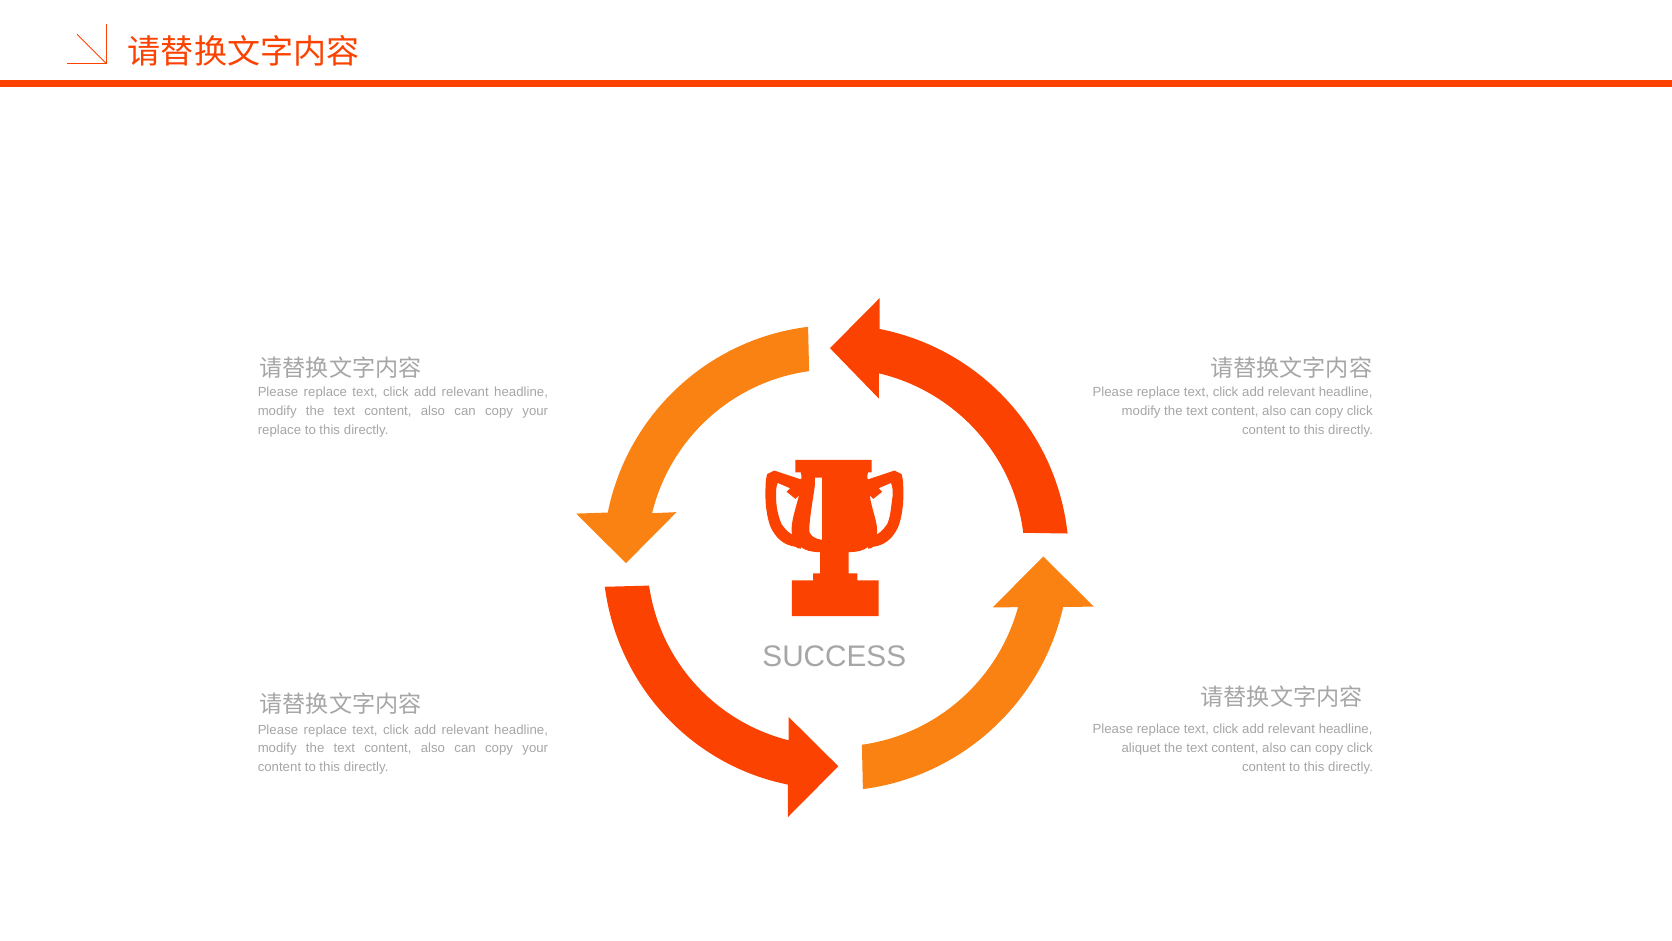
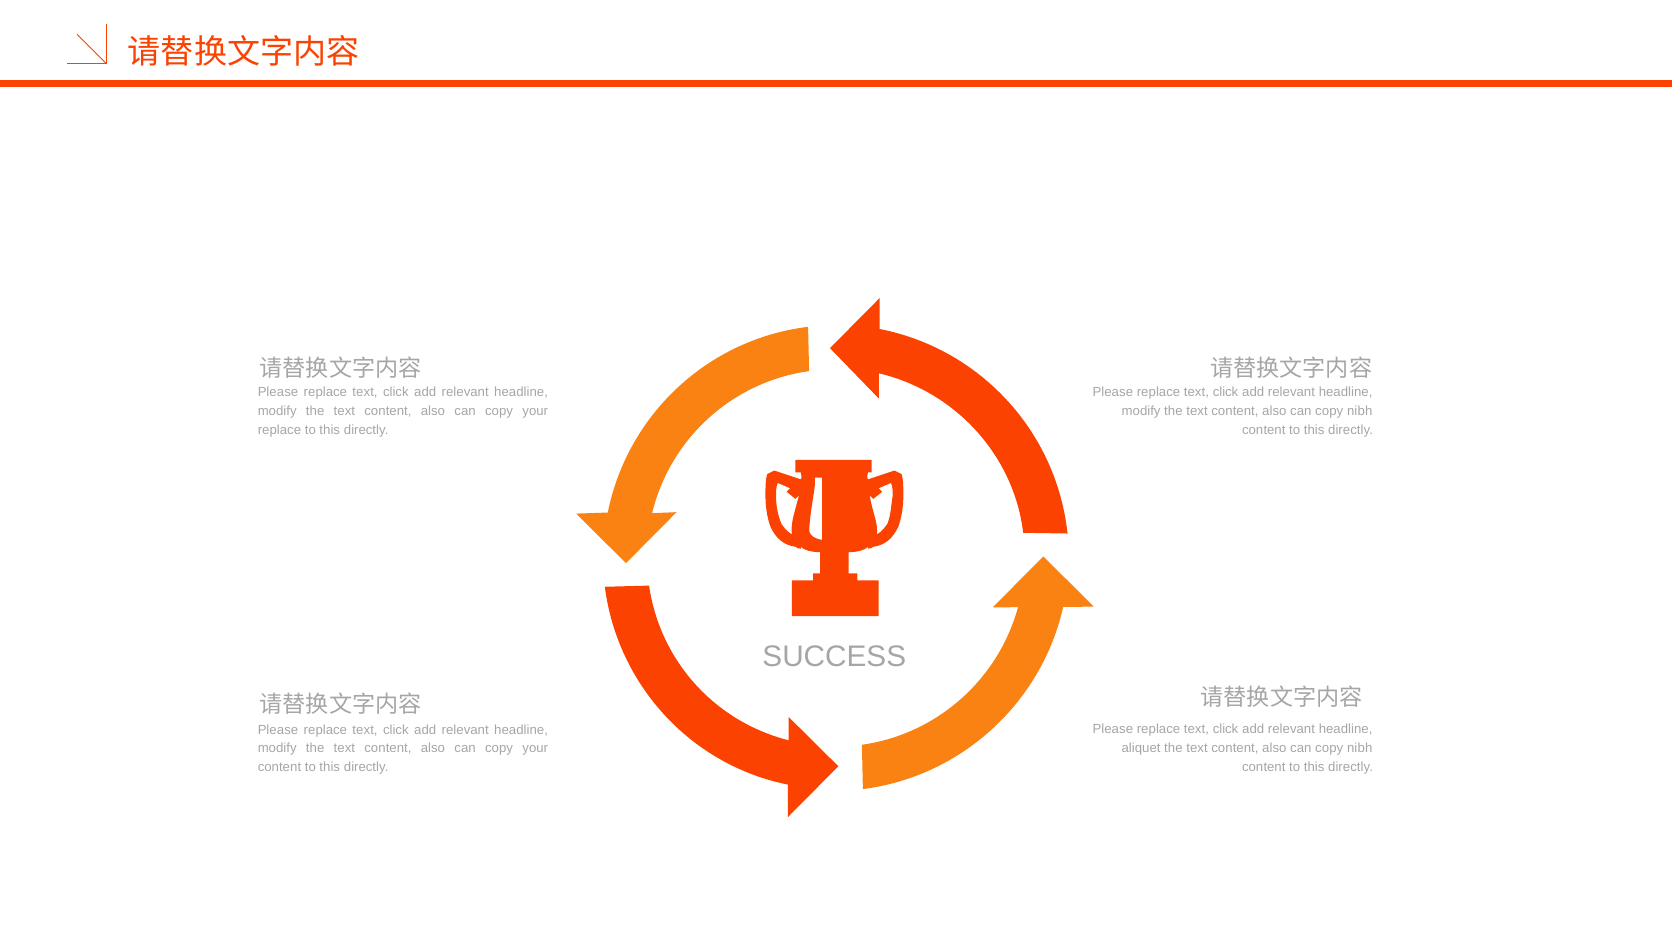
click: click -> nibh (1360, 411)
click: click -> nibh (1360, 747)
